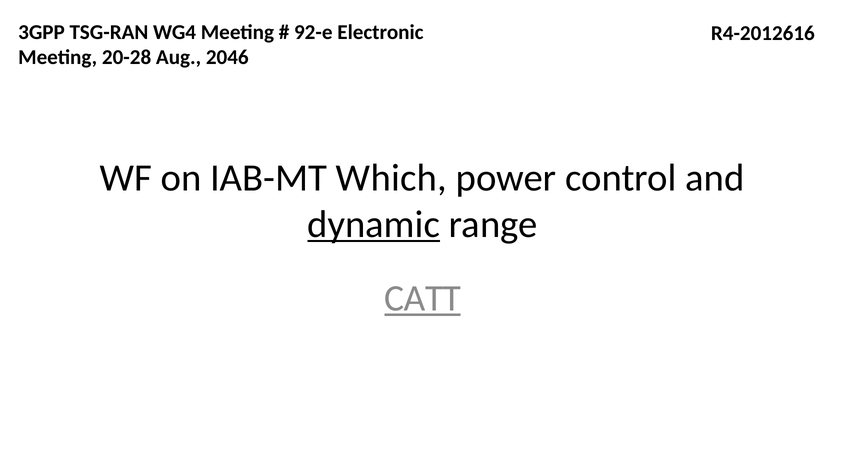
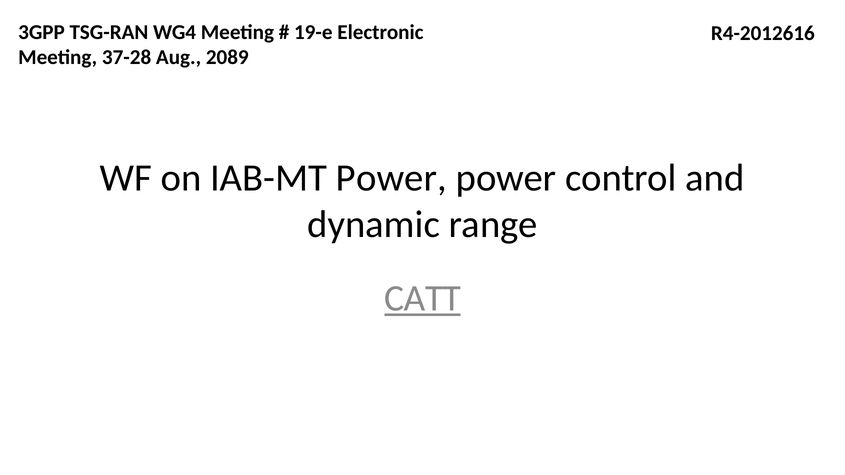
92-e: 92-e -> 19-e (313, 32)
20-28: 20-28 -> 37-28 (127, 58)
2046: 2046 -> 2089 (227, 58)
IAB-MT Which: Which -> Power (391, 178)
dynamic underline: present -> none (374, 225)
